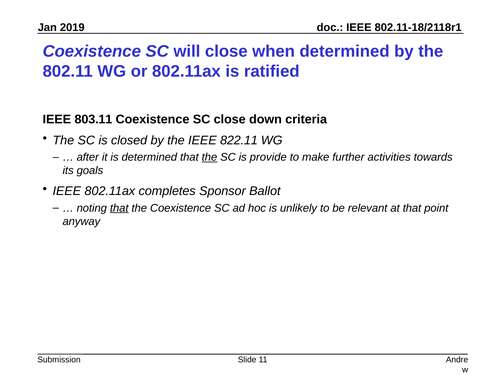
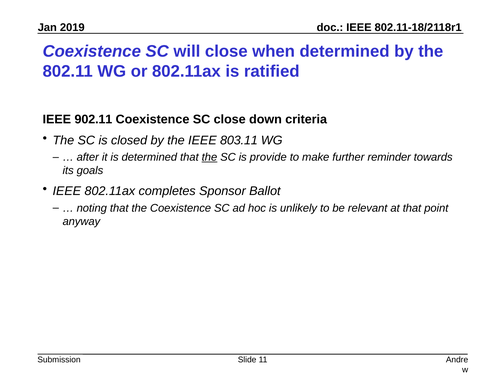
803.11: 803.11 -> 902.11 (93, 119)
822.11: 822.11 -> 803.11 (239, 141)
activities: activities -> reminder (389, 158)
that underline: present -> none (119, 208)
